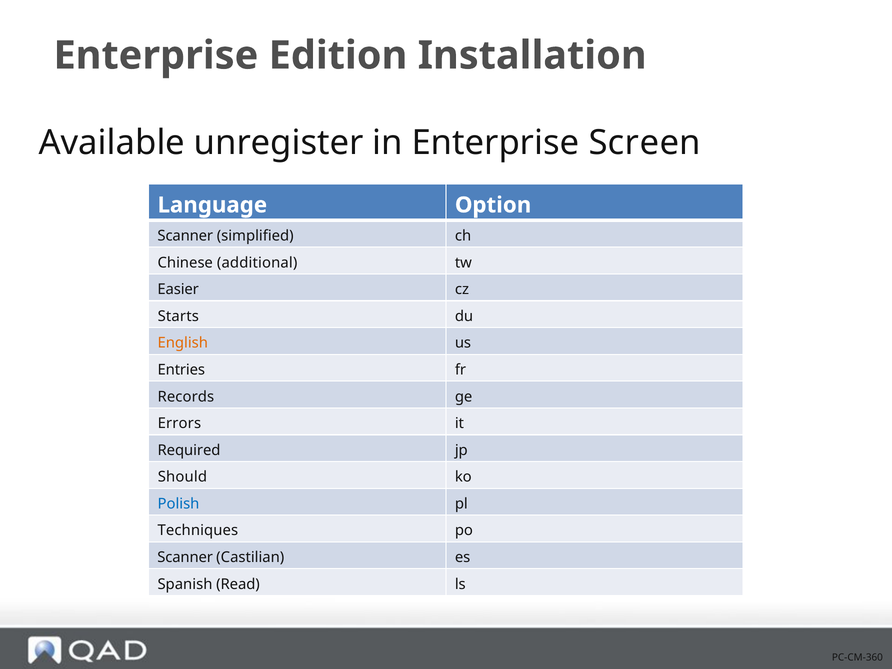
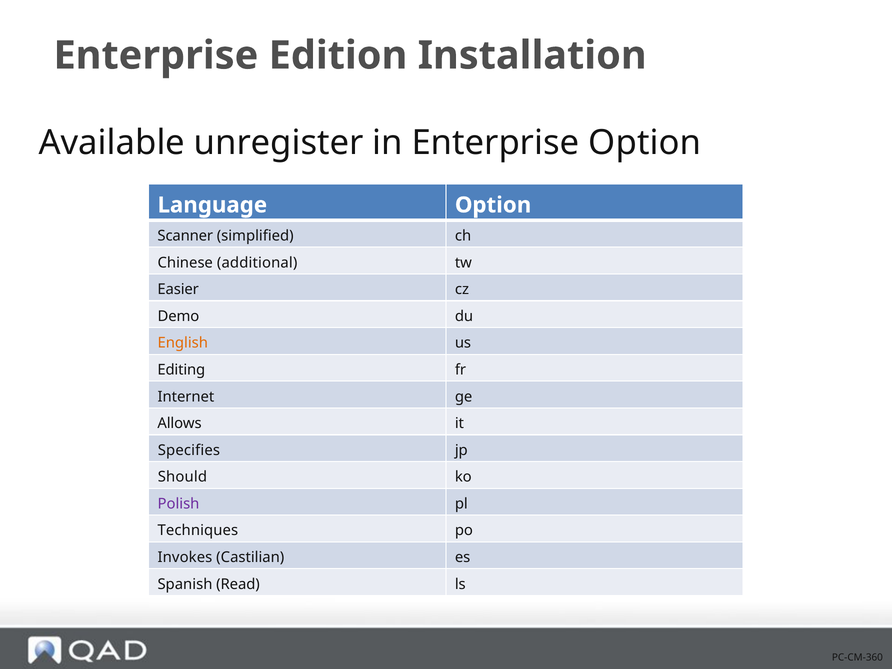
Enterprise Screen: Screen -> Option (645, 143)
Starts: Starts -> Demo (178, 316)
Entries: Entries -> Editing (181, 370)
Records: Records -> Internet (186, 397)
Errors: Errors -> Allows (180, 423)
Required: Required -> Specifies (189, 450)
Polish colour: blue -> purple (178, 504)
Scanner: Scanner -> Invokes (185, 557)
